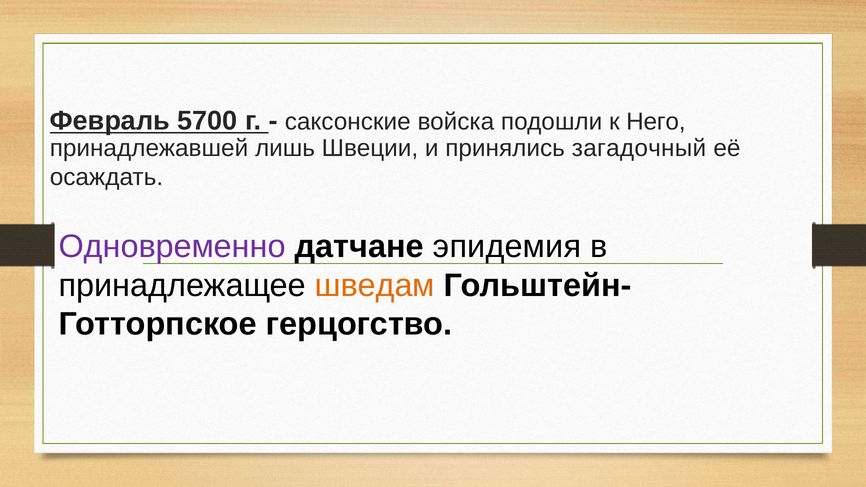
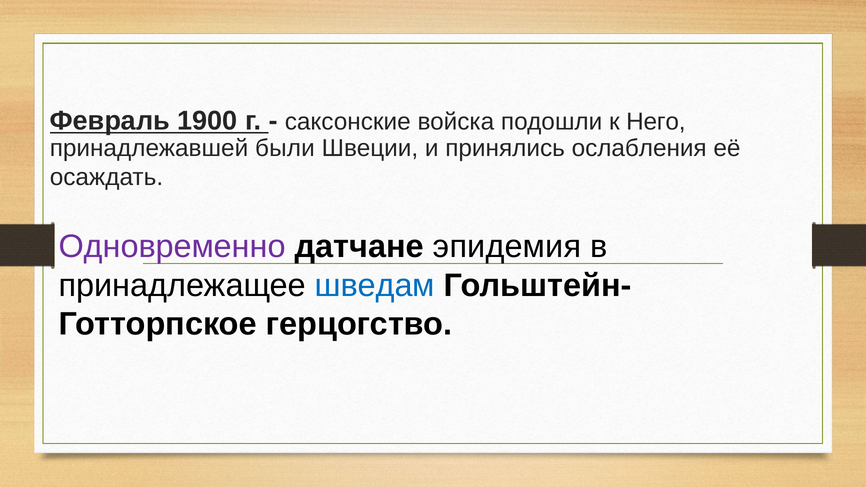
5700: 5700 -> 1900 (207, 121)
лишь: лишь -> были (285, 148)
загадочный: загадочный -> ослабления (639, 148)
шведам colour: orange -> blue (375, 285)
